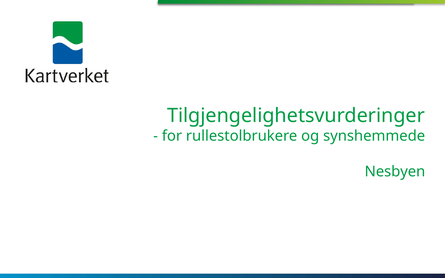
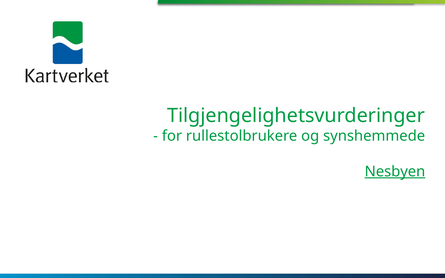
Nesbyen underline: none -> present (395, 172)
